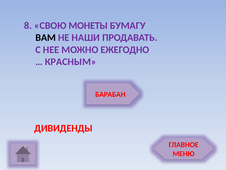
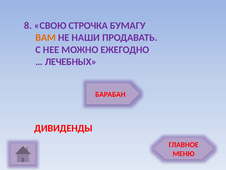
МОНЕТЫ: МОНЕТЫ -> СТРОЧКА (88, 25)
ВАМ colour: black -> orange (46, 38)
КРАСНЫМ: КРАСНЫМ -> ЛЕЧЕБНЫХ (71, 62)
